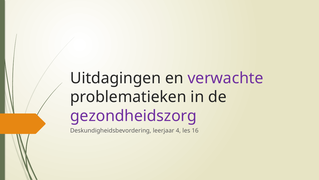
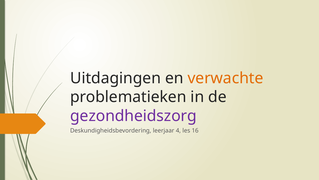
verwachte colour: purple -> orange (225, 78)
